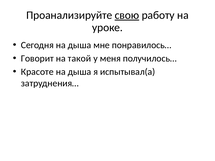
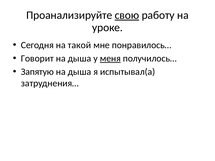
Сегодня на дыша: дыша -> такой (79, 45)
такой: такой -> дыша (79, 58)
меня underline: none -> present (110, 58)
Красоте: Красоте -> Запятую (37, 72)
